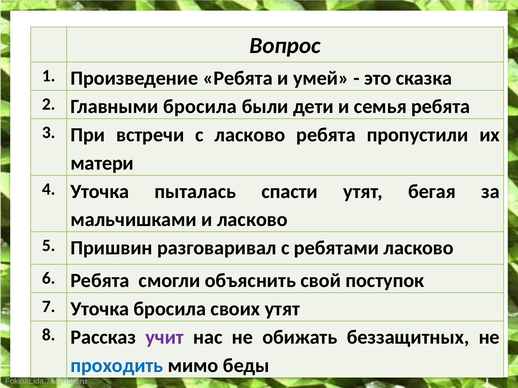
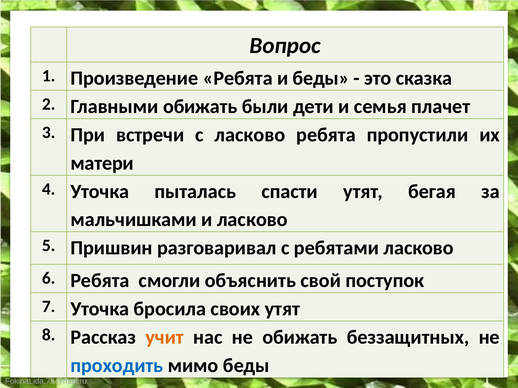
и умей: умей -> беды (321, 78)
Главными бросила: бросила -> обижать (200, 107)
семья ребята: ребята -> плачет (441, 107)
учит colour: purple -> orange (165, 338)
